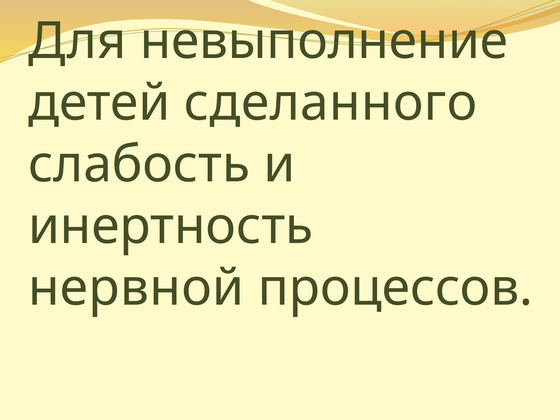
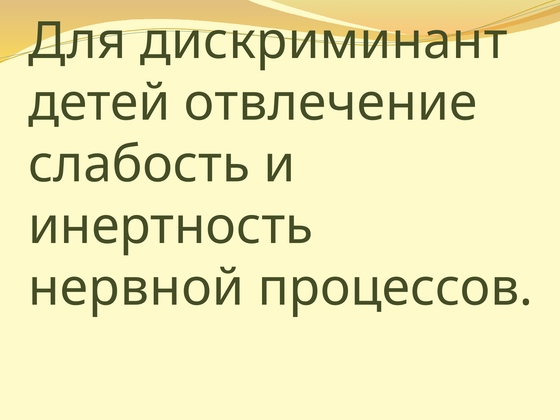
невыполнение: невыполнение -> дискриминант (324, 41)
сделанного: сделанного -> отвлечение (331, 103)
